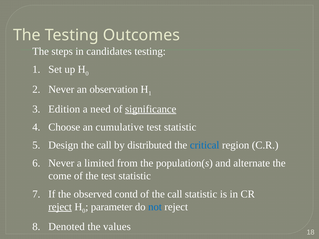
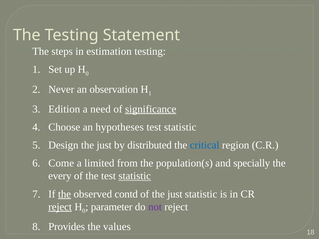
Outcomes: Outcomes -> Statement (142, 35)
candidates: candidates -> estimation (109, 51)
cumulative: cumulative -> hypotheses (120, 127)
Design the call: call -> just (104, 145)
6 Never: Never -> Come (61, 163)
alternate: alternate -> specially (252, 163)
come: come -> every (60, 176)
statistic underline: none -> present (135, 176)
the underline: none -> present (65, 194)
of the call: call -> just (175, 194)
not colour: blue -> purple (155, 207)
Denoted: Denoted -> Provides (67, 227)
